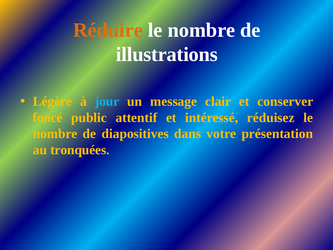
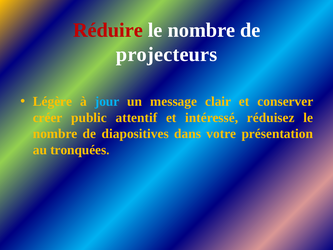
Réduire colour: orange -> red (108, 30)
illustrations: illustrations -> projecteurs (167, 54)
foncé: foncé -> créer (48, 118)
